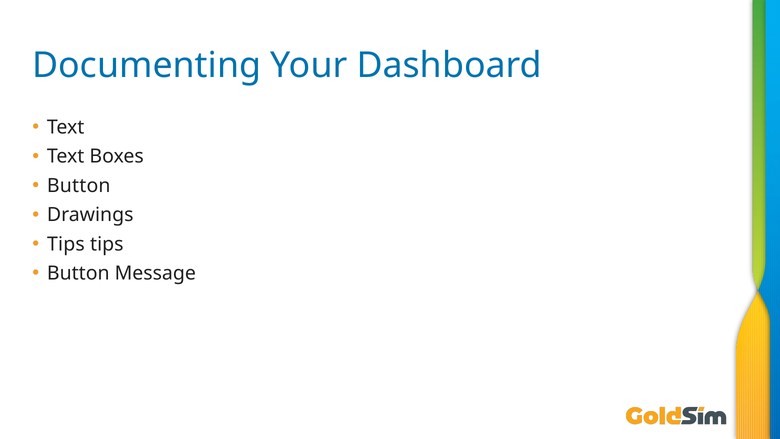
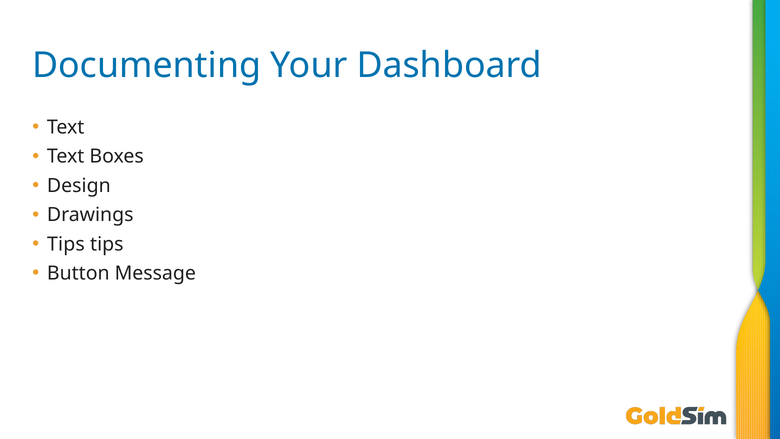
Button: Button -> Design (79, 186)
